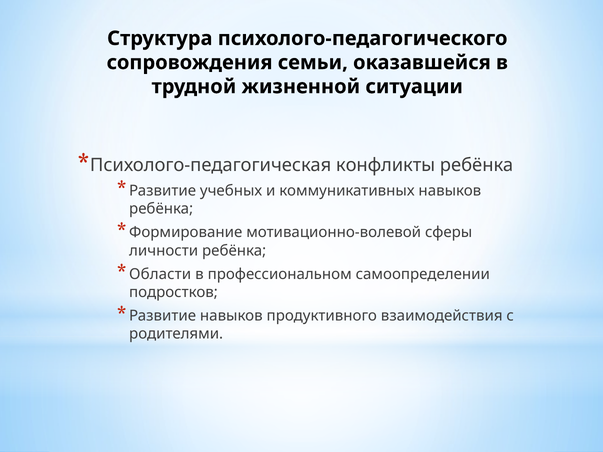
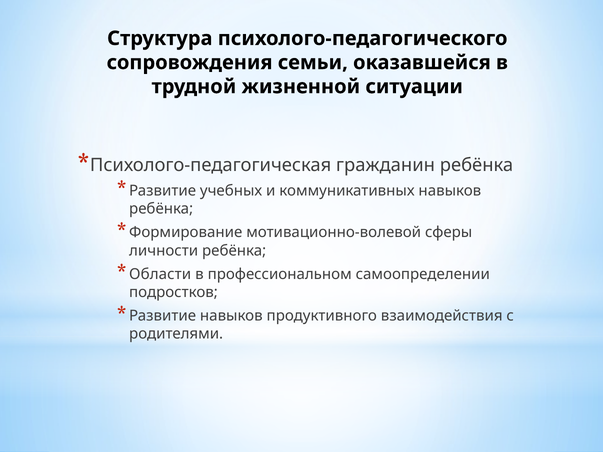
конфликты: конфликты -> гражданин (386, 166)
